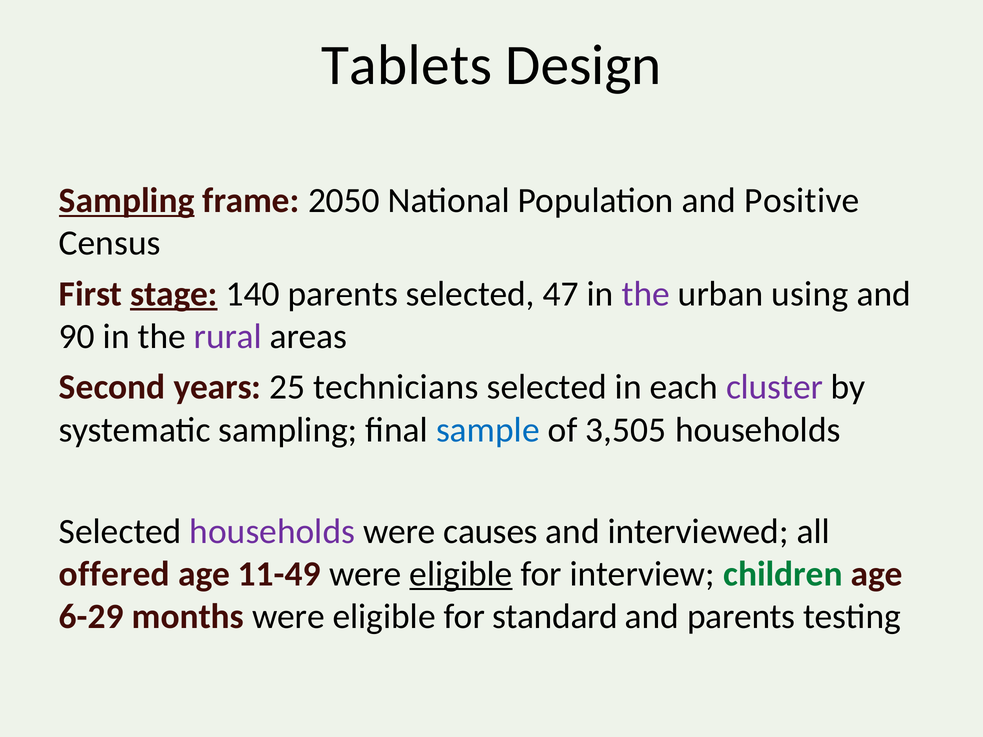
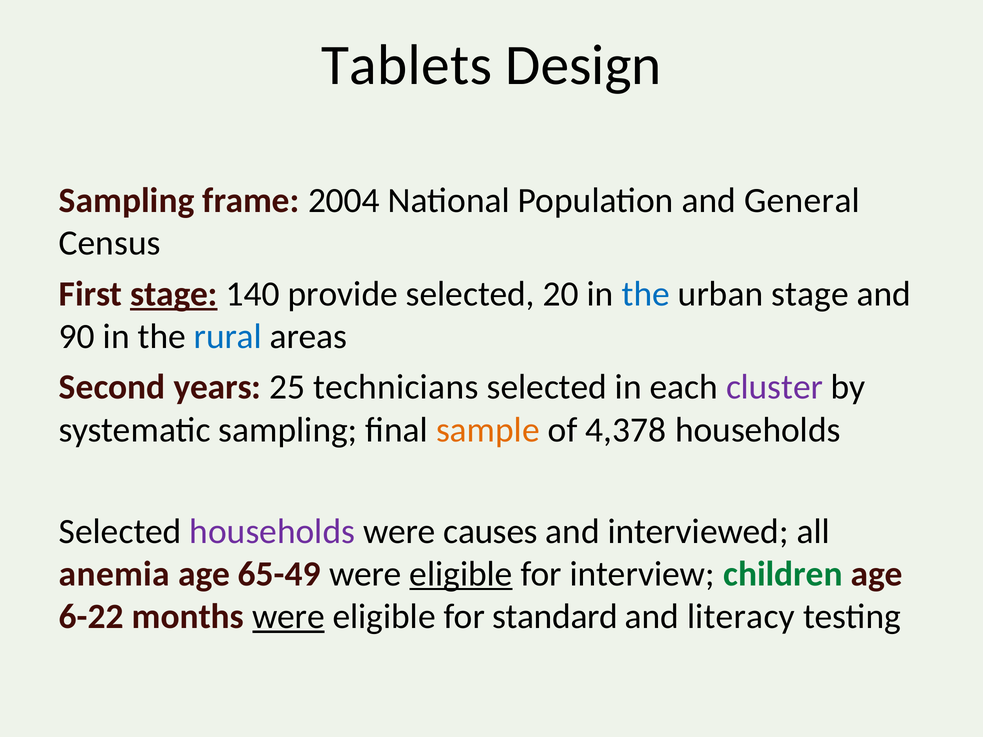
Sampling underline: present -> none (127, 201)
2050: 2050 -> 2004 (344, 201)
Positive: Positive -> General (802, 201)
140 parents: parents -> provide (343, 294)
47: 47 -> 20 (561, 294)
the colour: purple -> blue (646, 294)
urban using: using -> stage (810, 294)
rural colour: purple -> blue (228, 337)
sample colour: blue -> orange (488, 430)
3,505: 3,505 -> 4,378 (626, 430)
offered: offered -> anemia (114, 574)
11-49: 11-49 -> 65-49 (279, 574)
6-29: 6-29 -> 6-22 (91, 617)
were underline: none -> present (288, 617)
and parents: parents -> literacy (741, 617)
